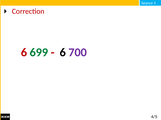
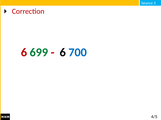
700 colour: purple -> blue (78, 53)
